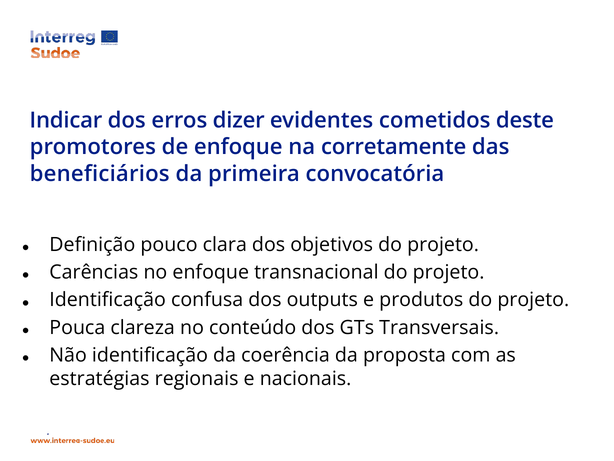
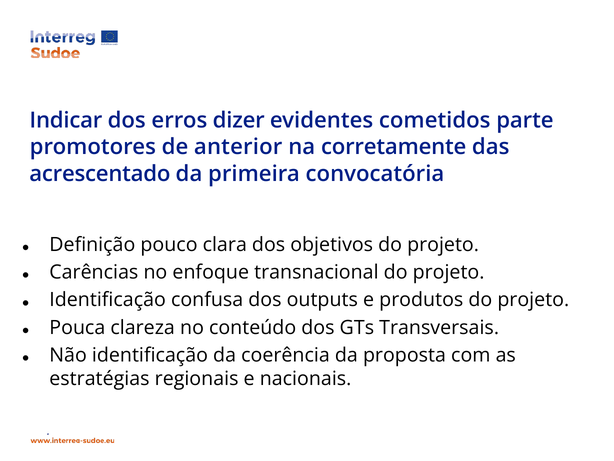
deste: deste -> parte (525, 120)
de enfoque: enfoque -> anterior (238, 147)
beneficiários: beneficiários -> acrescentado (100, 174)
